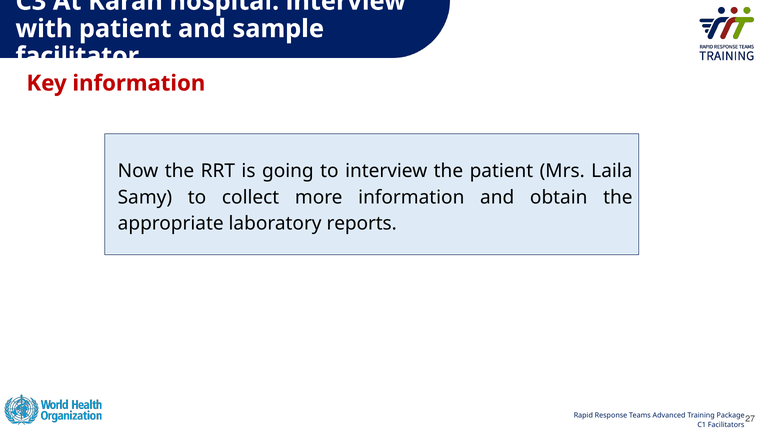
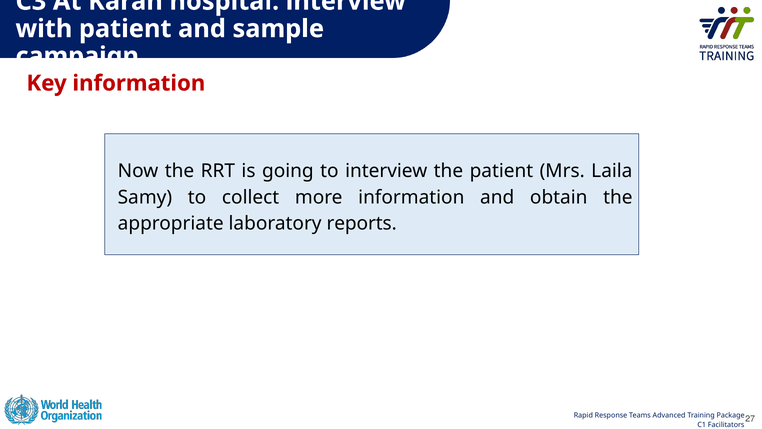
facilitator: facilitator -> campaign (77, 56)
